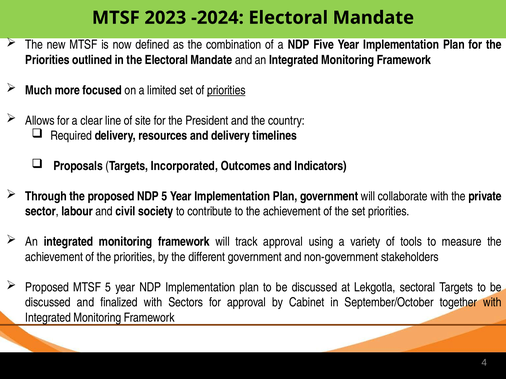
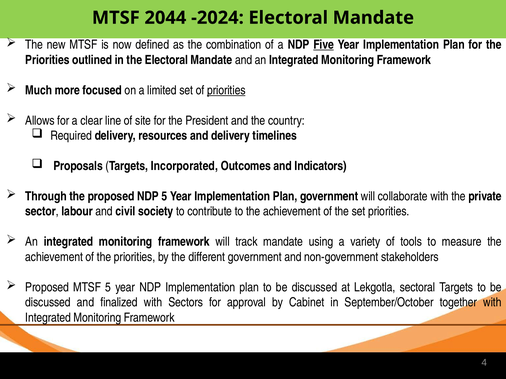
2023: 2023 -> 2044 (165, 18)
Five underline: none -> present (324, 45)
track approval: approval -> mandate (283, 242)
